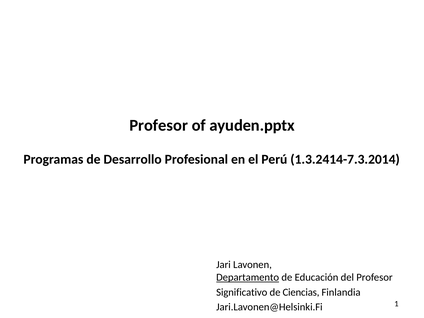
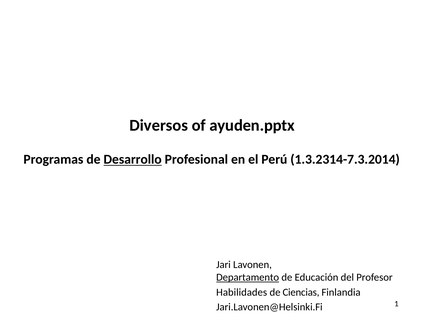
Profesor: Profesor -> Diversos (159, 125)
Desarrollo underline: none -> present (133, 159)
1.3.2414-7.3.2014: 1.3.2414-7.3.2014 -> 1.3.2314-7.3.2014 (345, 159)
Significativo: Significativo -> Habilidades (242, 292)
